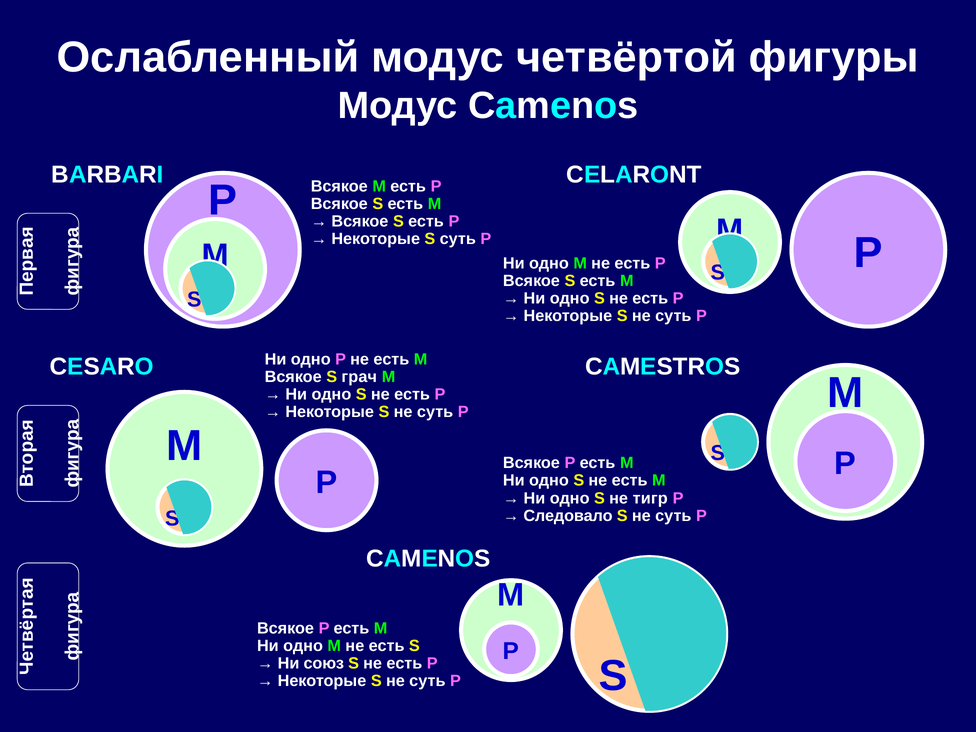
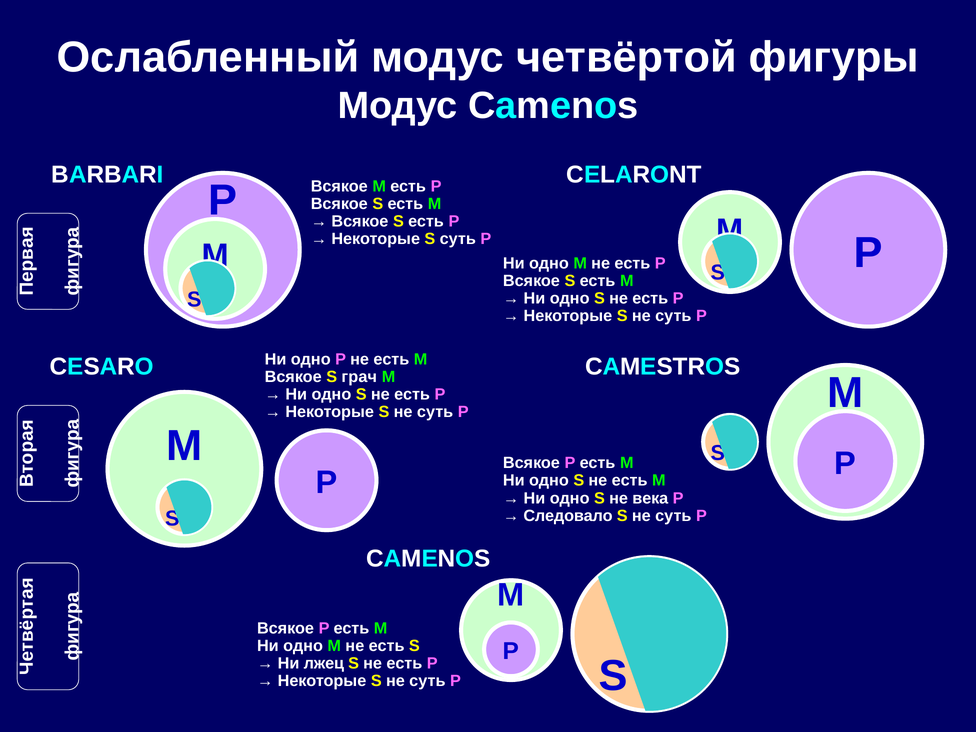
тигр: тигр -> века (650, 498)
союз: союз -> лжец (324, 663)
